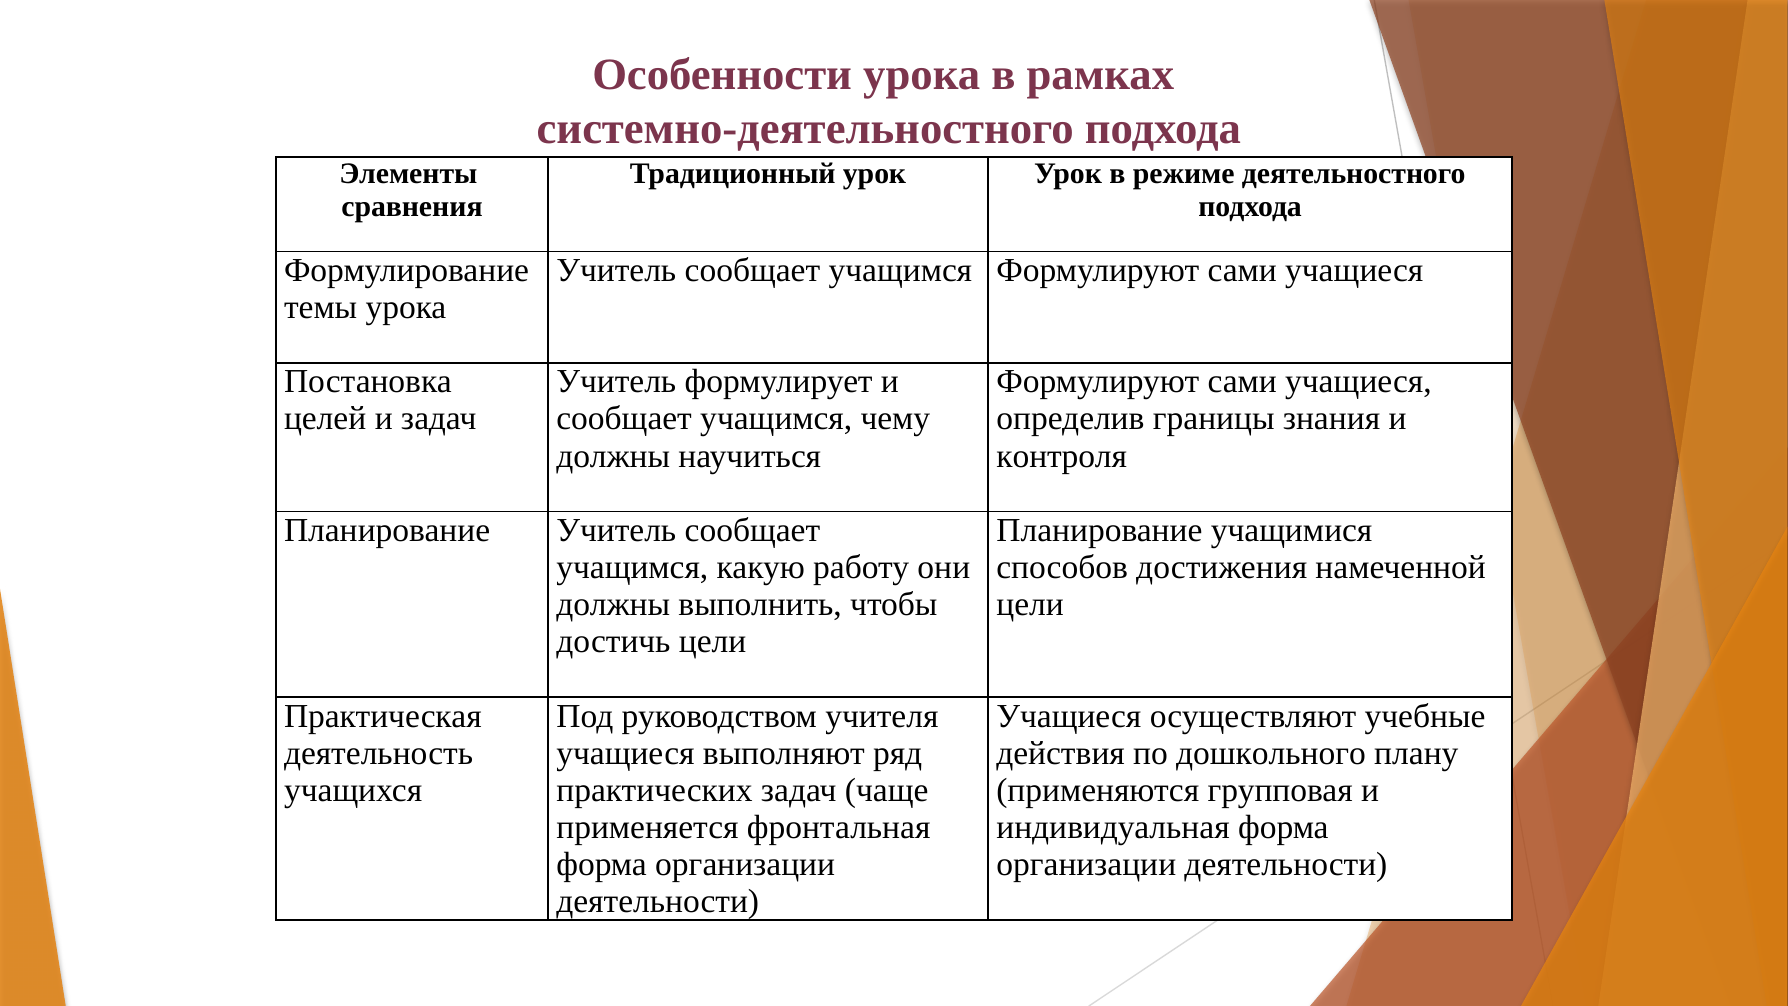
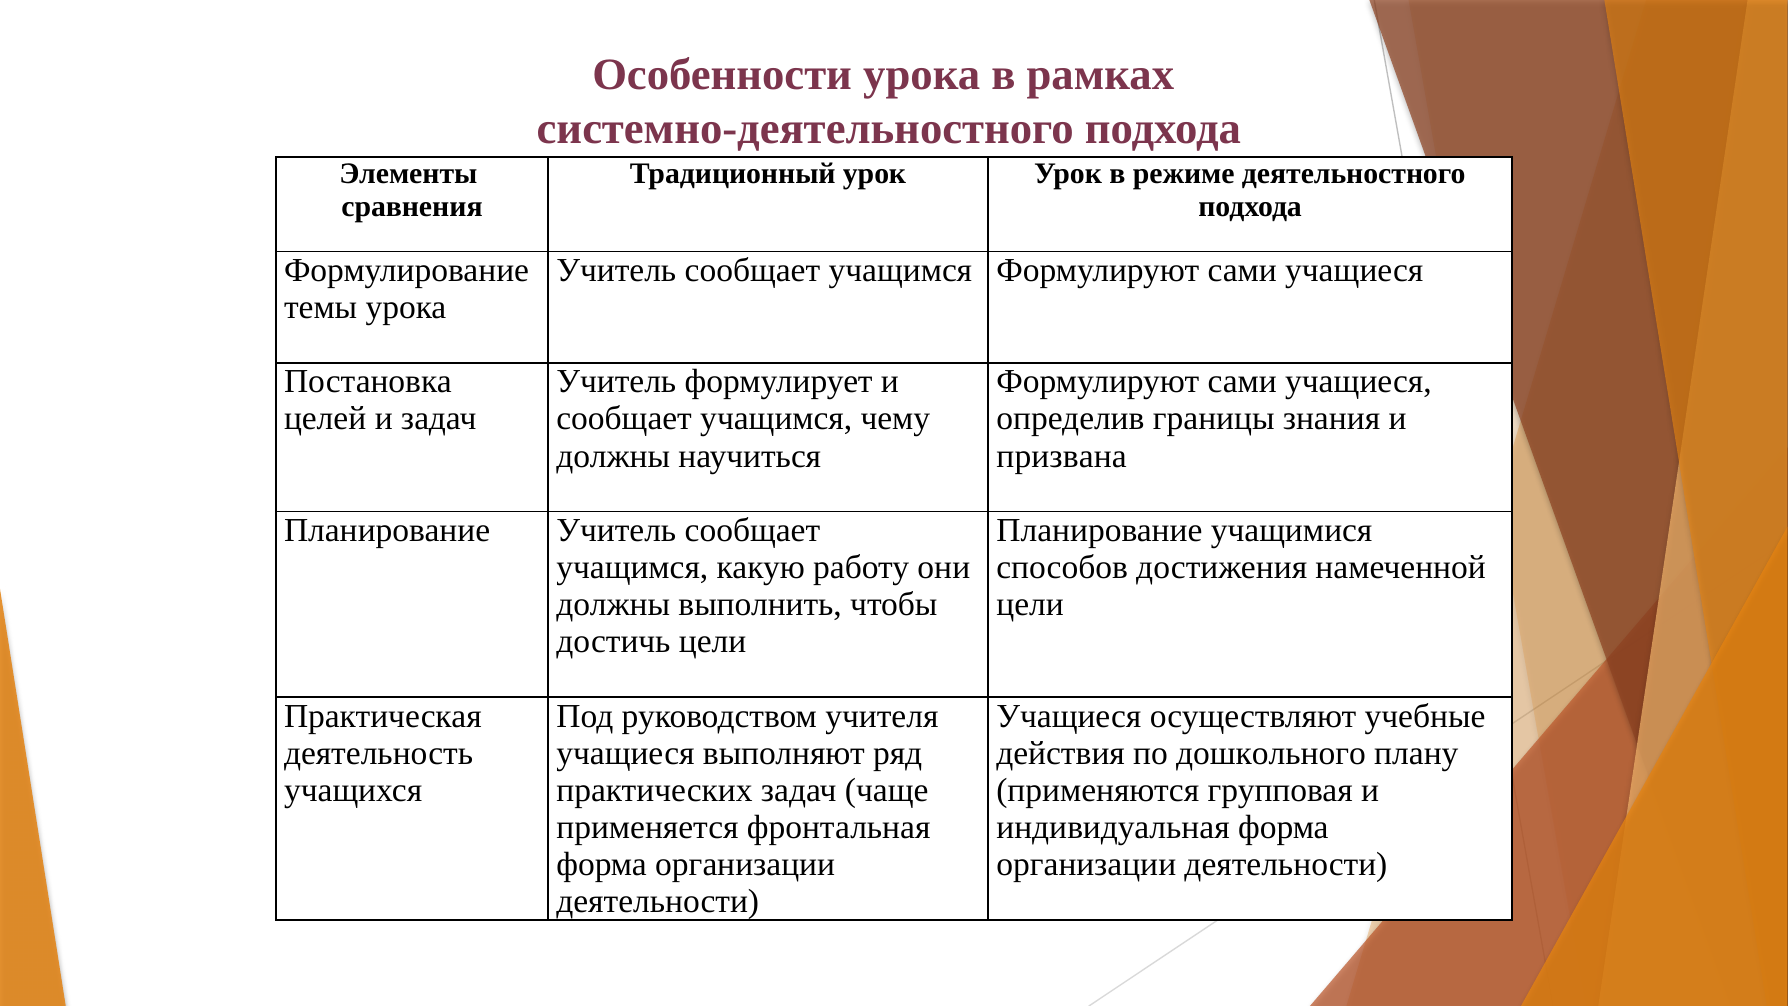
контроля: контроля -> призвана (1062, 456)
